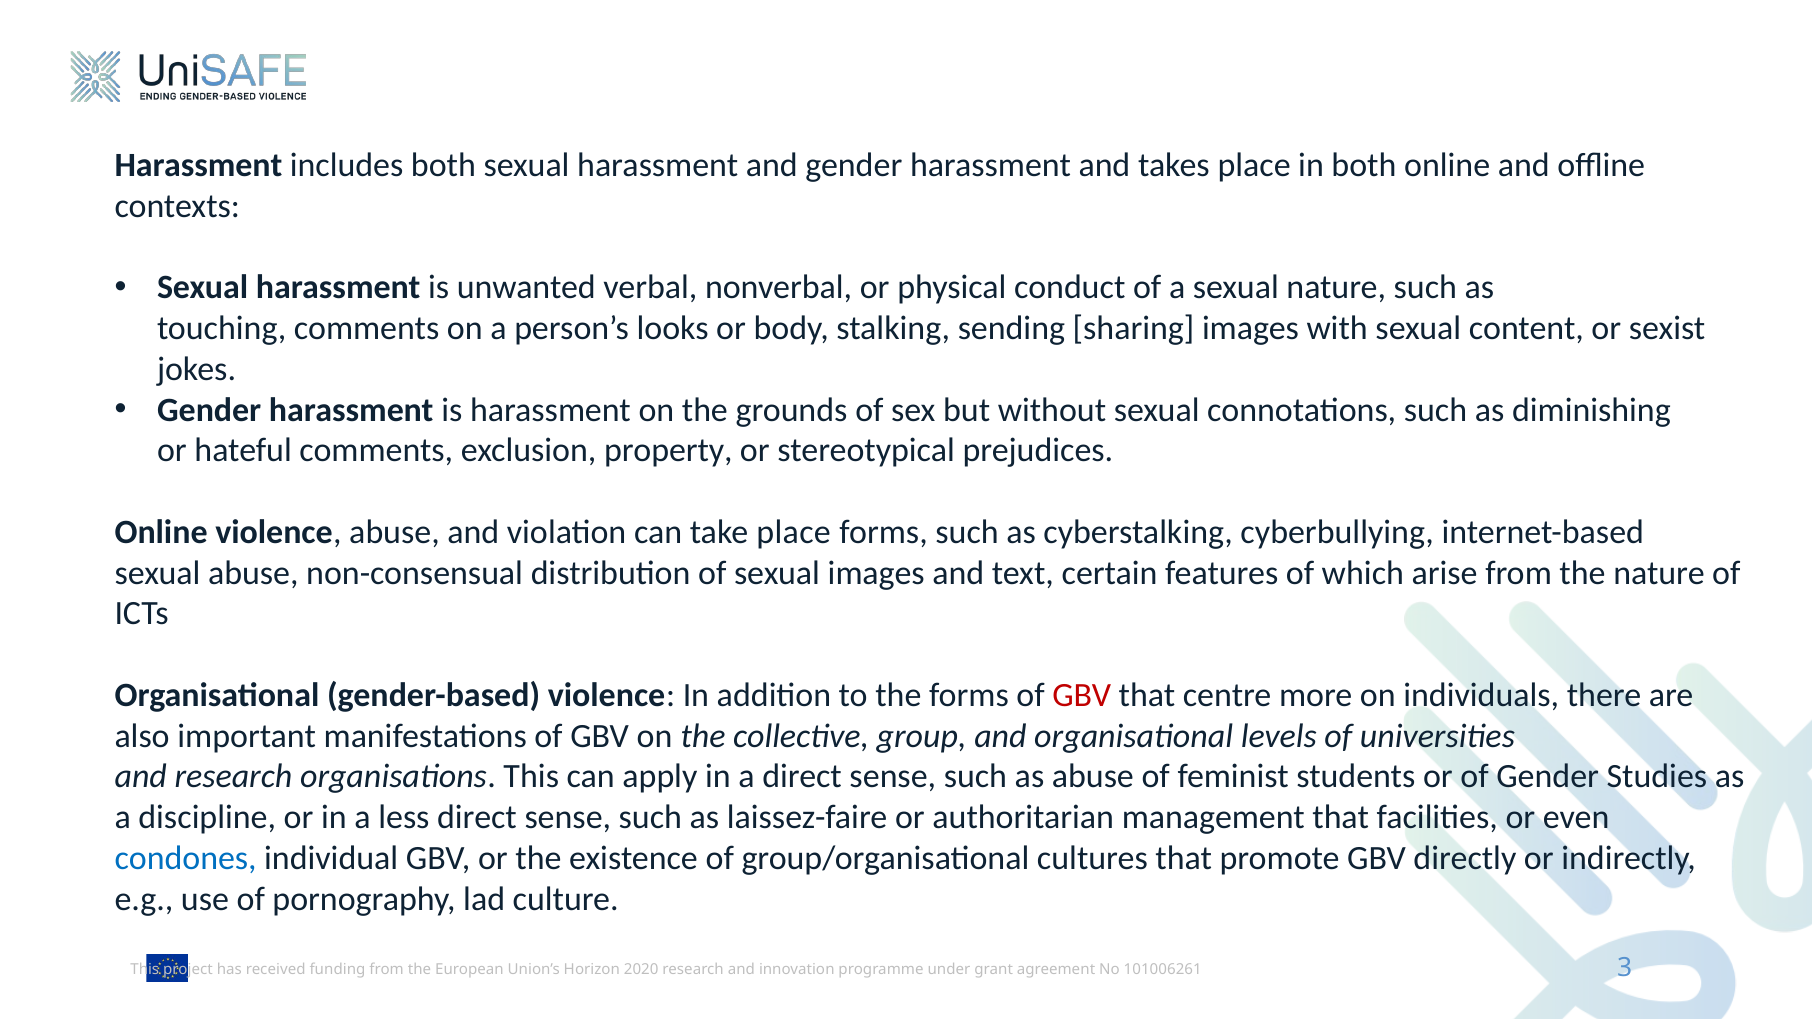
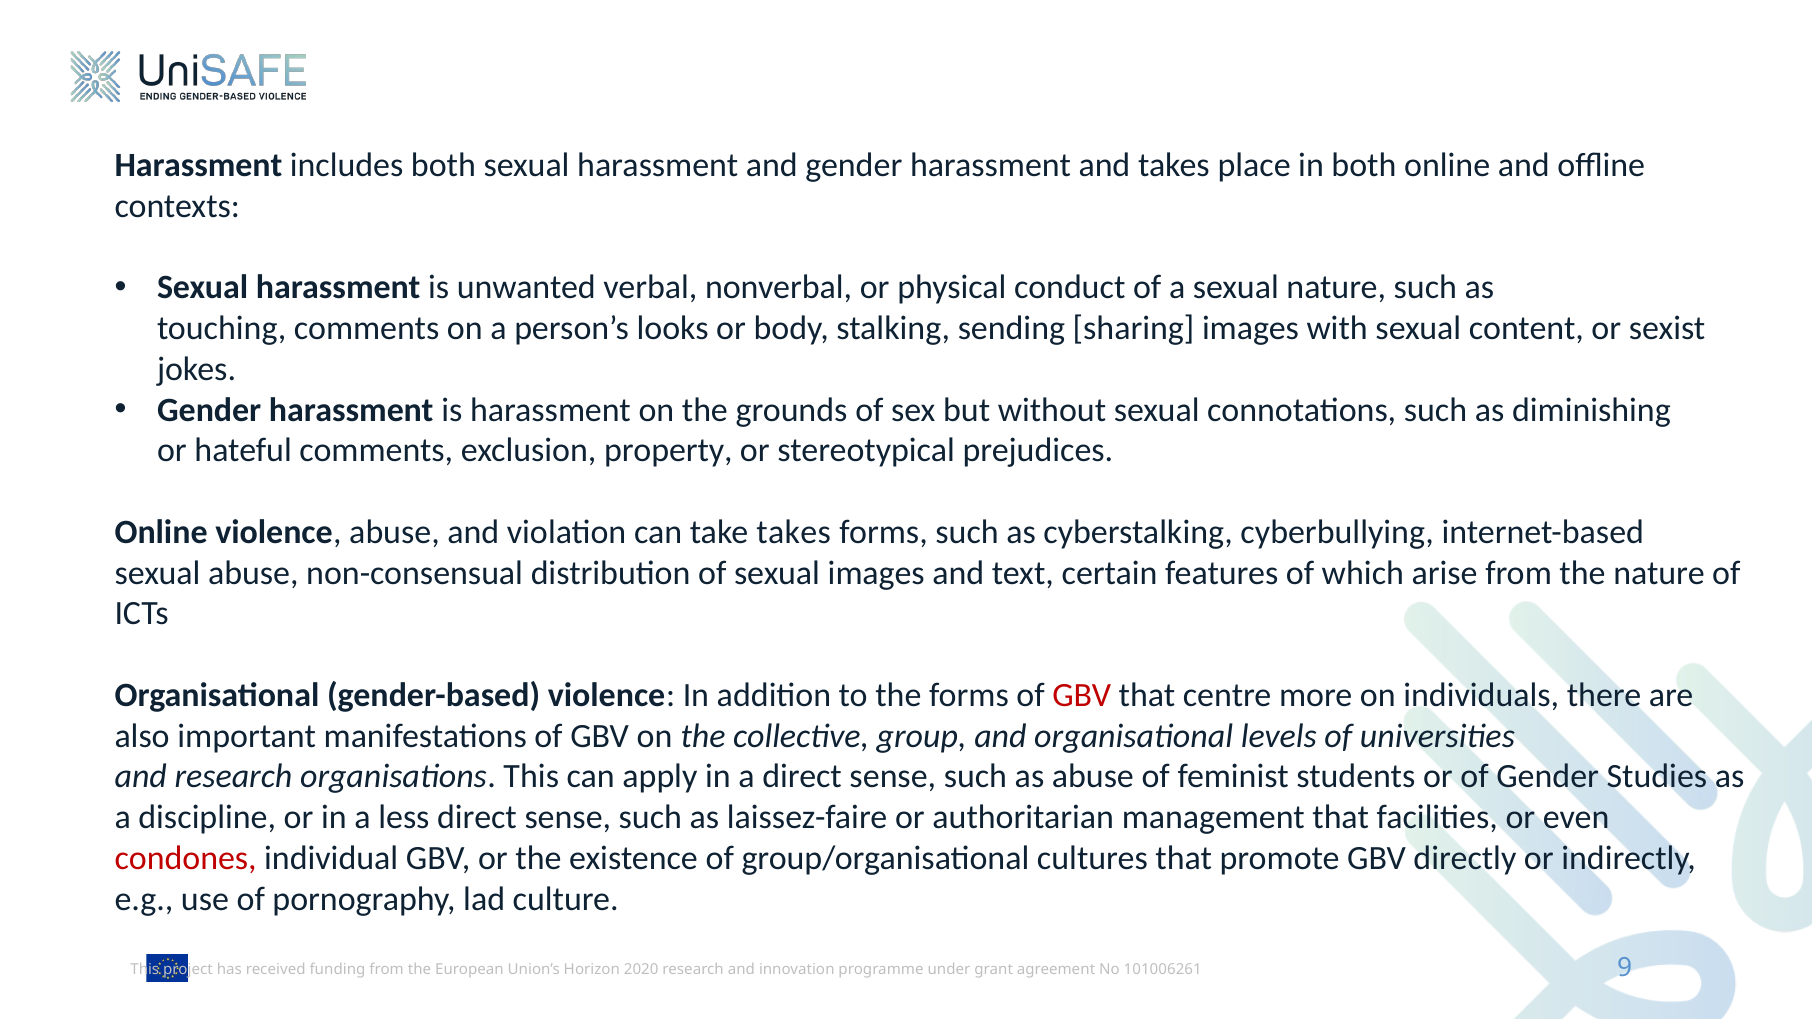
take place: place -> takes (794, 532)
condones colour: blue -> red (186, 858)
3: 3 -> 9 (1625, 968)
